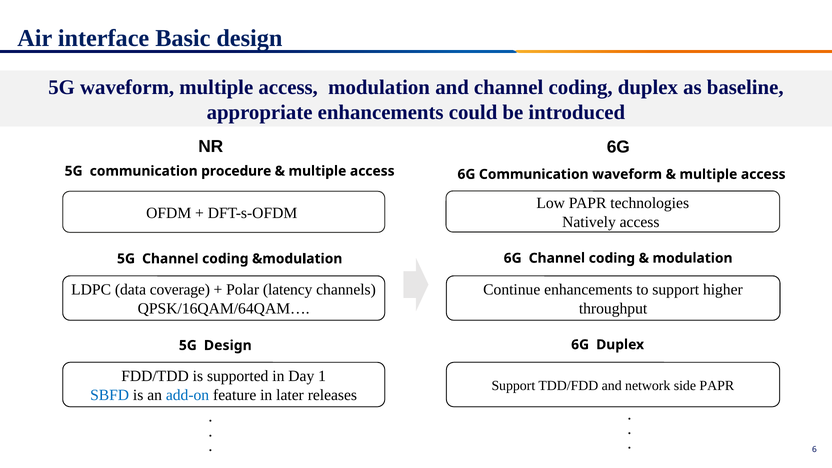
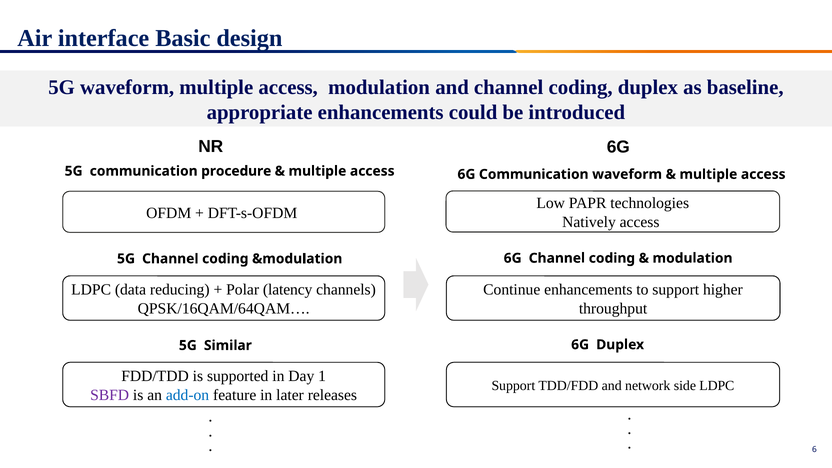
coverage: coverage -> reducing (180, 290)
5G Design: Design -> Similar (228, 345)
side PAPR: PAPR -> LDPC (717, 385)
SBFD colour: blue -> purple (110, 395)
